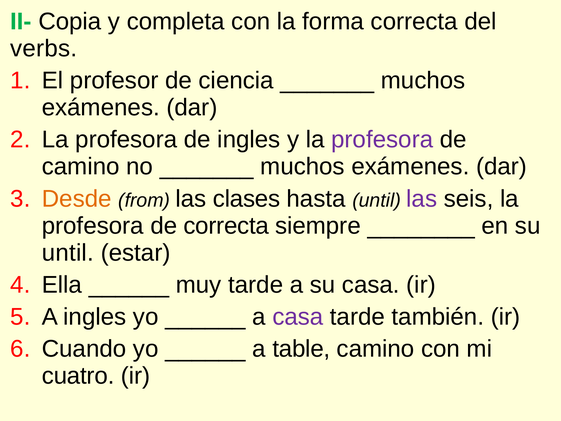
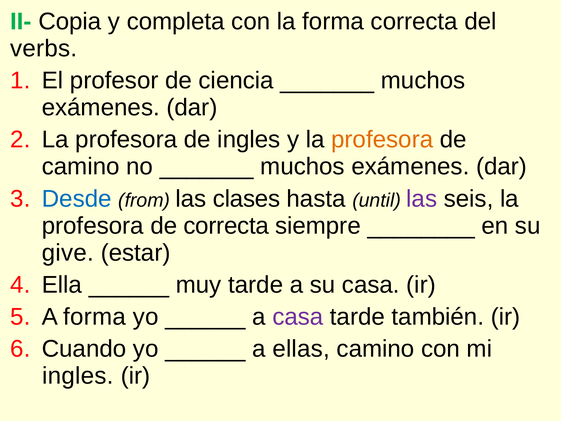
profesora colour: purple -> orange (382, 140)
Desde colour: orange -> blue (77, 199)
until: until -> give (68, 253)
A ingles: ingles -> forma (95, 317)
table: table -> ellas (301, 349)
cuatro: cuatro -> ingles (78, 376)
